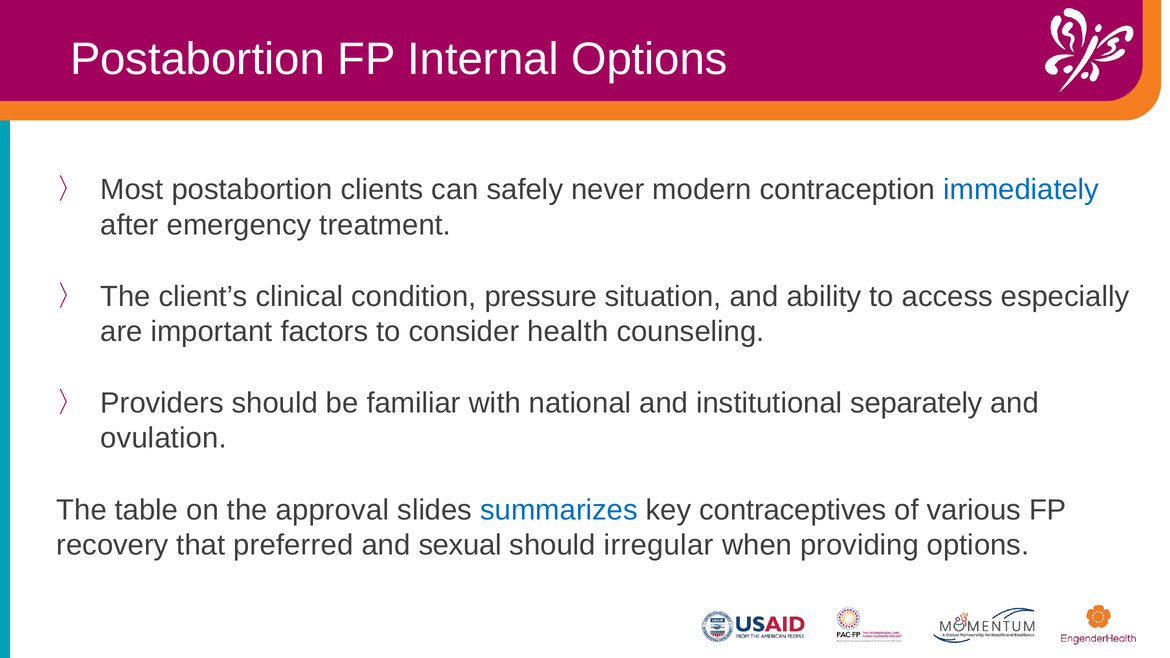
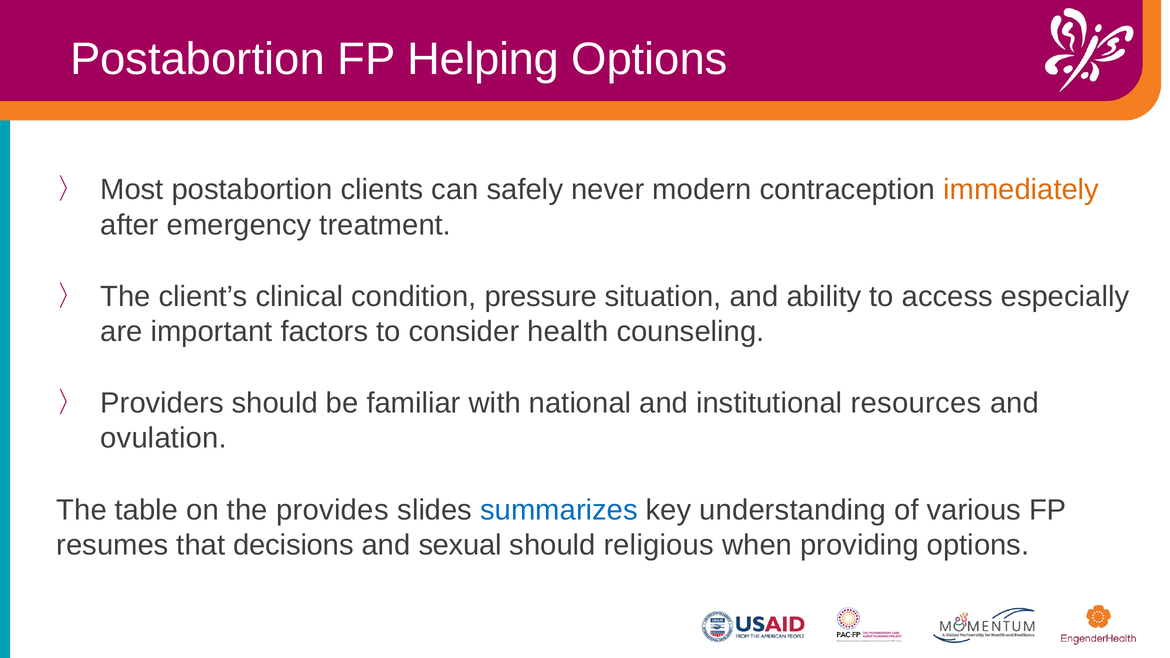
Internal: Internal -> Helping (483, 59)
immediately colour: blue -> orange (1021, 190)
separately: separately -> resources (916, 403)
approval: approval -> provides (332, 510)
contraceptives: contraceptives -> understanding (793, 510)
recovery: recovery -> resumes (112, 545)
preferred: preferred -> decisions (294, 545)
irregular: irregular -> religious (659, 545)
